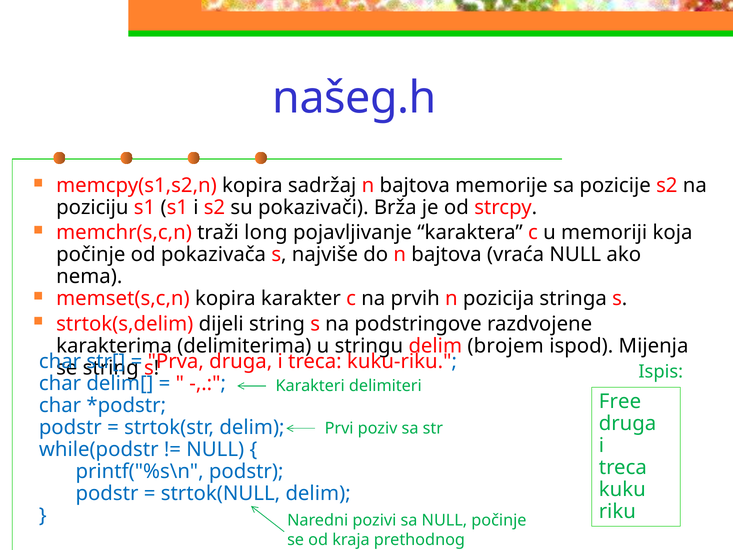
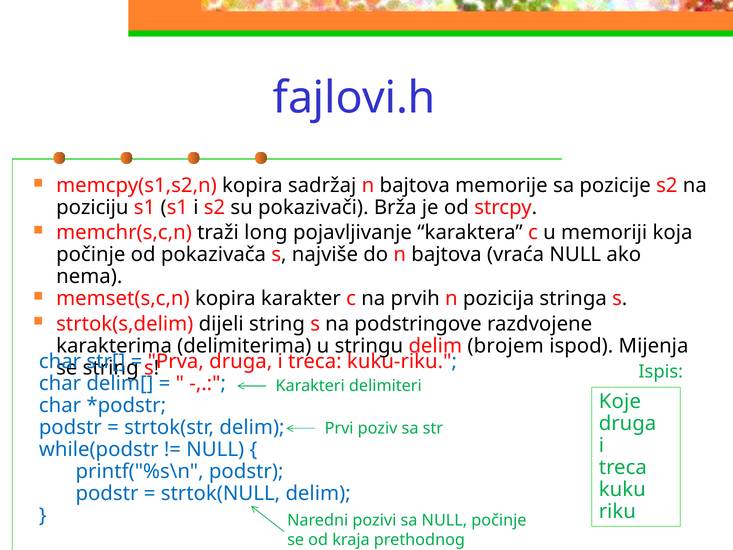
našeg.h: našeg.h -> fajlovi.h (354, 98)
Free: Free -> Koje (620, 401)
